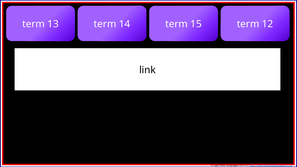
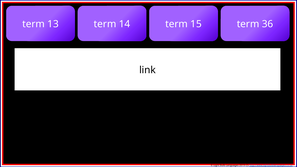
12: 12 -> 36 (268, 24)
